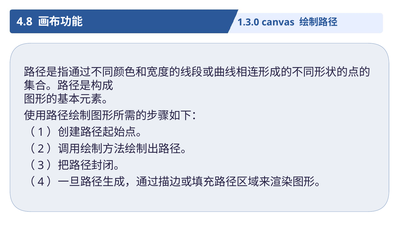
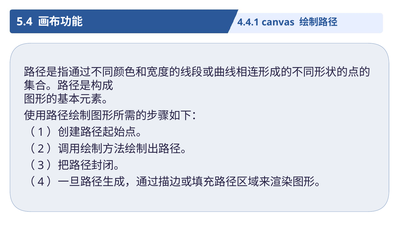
4.8: 4.8 -> 5.4 (25, 22)
1.3.0: 1.3.0 -> 4.4.1 (248, 22)
